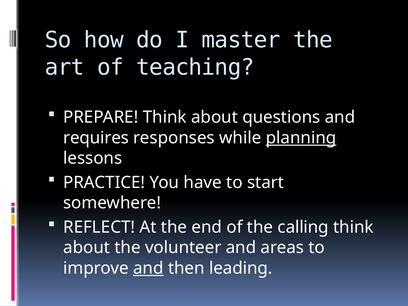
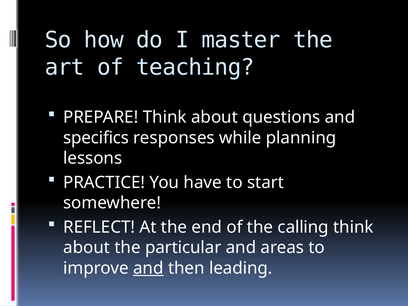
requires: requires -> specifics (96, 138)
planning underline: present -> none (301, 138)
volunteer: volunteer -> particular (183, 248)
